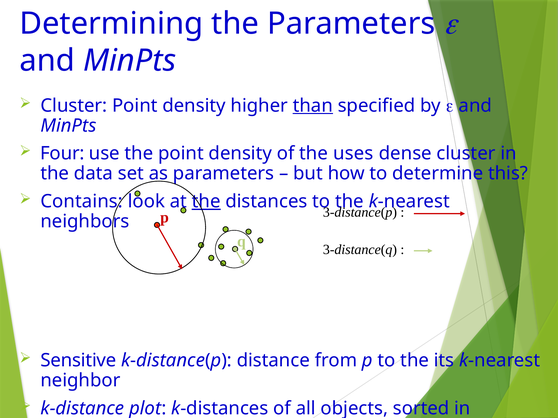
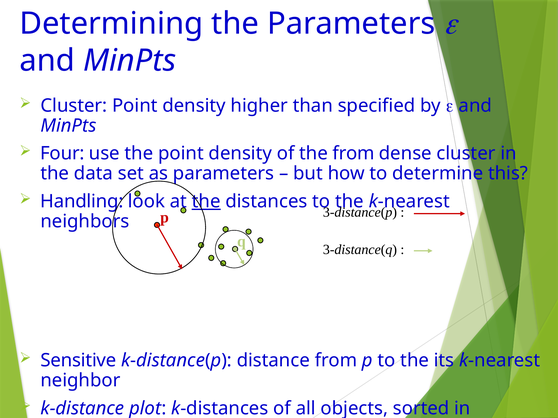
than underline: present -> none (313, 106)
the uses: uses -> from (354, 154)
Contains: Contains -> Handling (82, 202)
